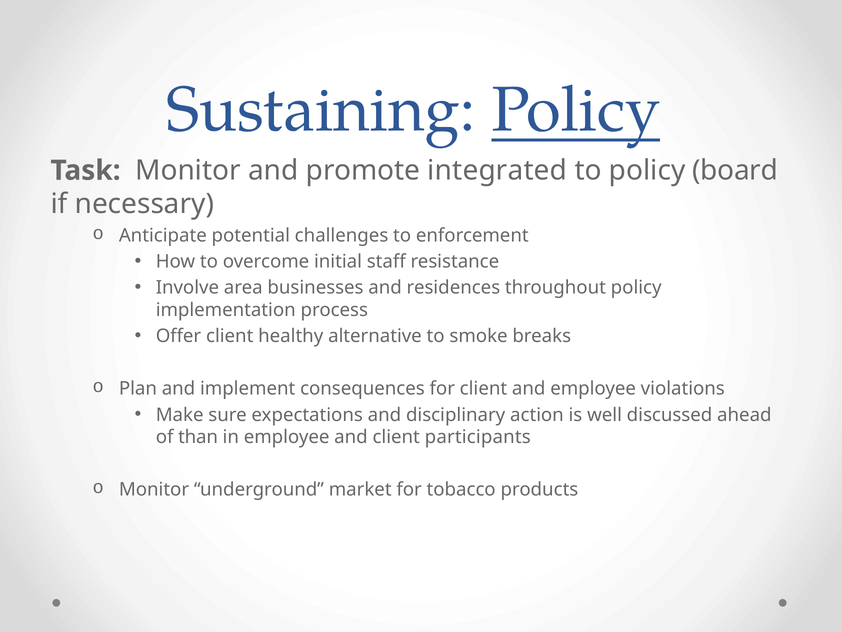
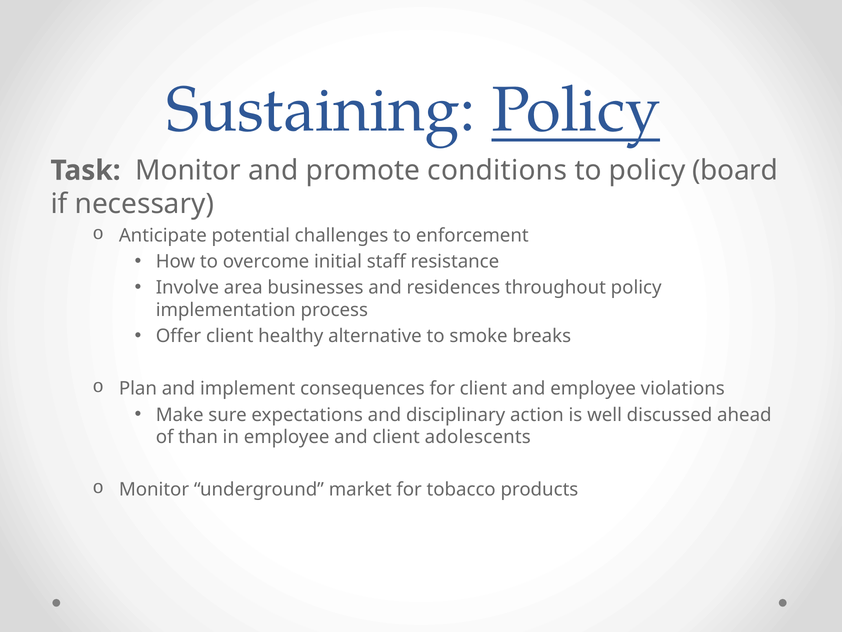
integrated: integrated -> conditions (497, 170)
participants: participants -> adolescents (478, 437)
